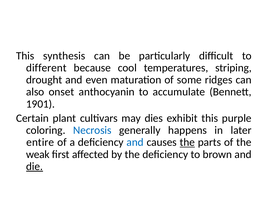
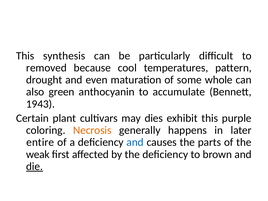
different: different -> removed (46, 68)
striping: striping -> pattern (233, 68)
ridges: ridges -> whole (219, 80)
onset: onset -> green (62, 92)
1901: 1901 -> 1943 (41, 104)
Necrosis colour: blue -> orange (92, 130)
the underline: present -> none (187, 142)
